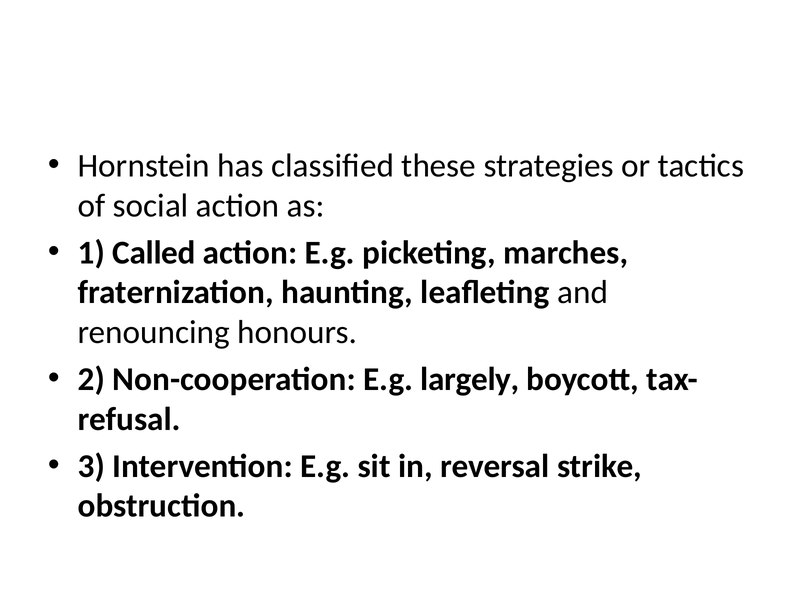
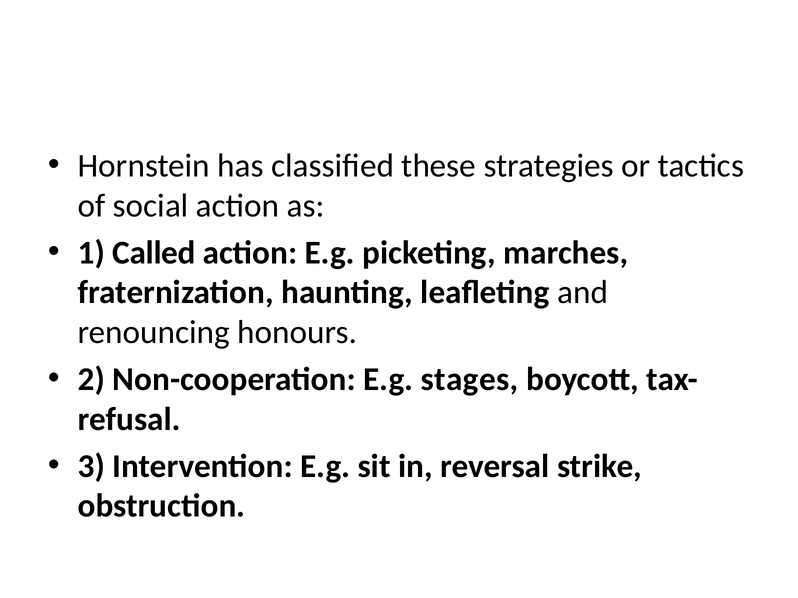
largely: largely -> stages (470, 380)
